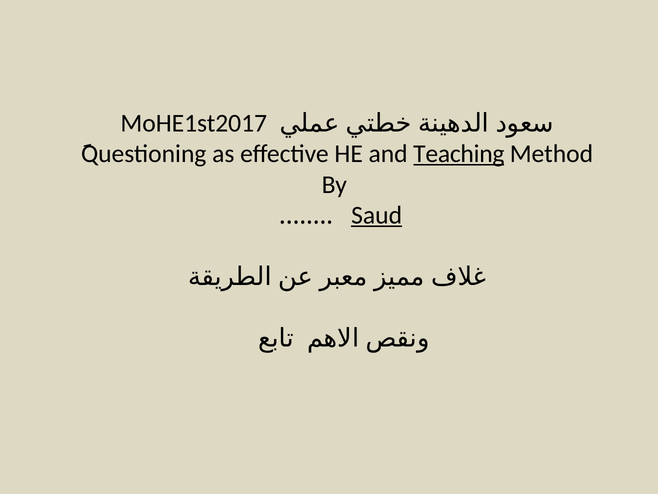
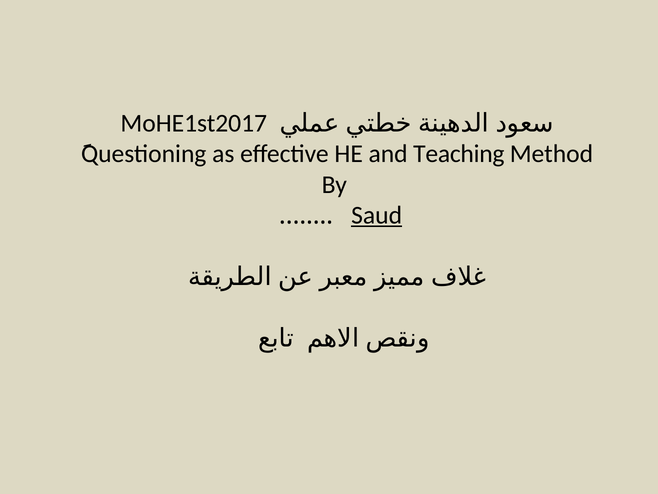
Teaching underline: present -> none (459, 154)
